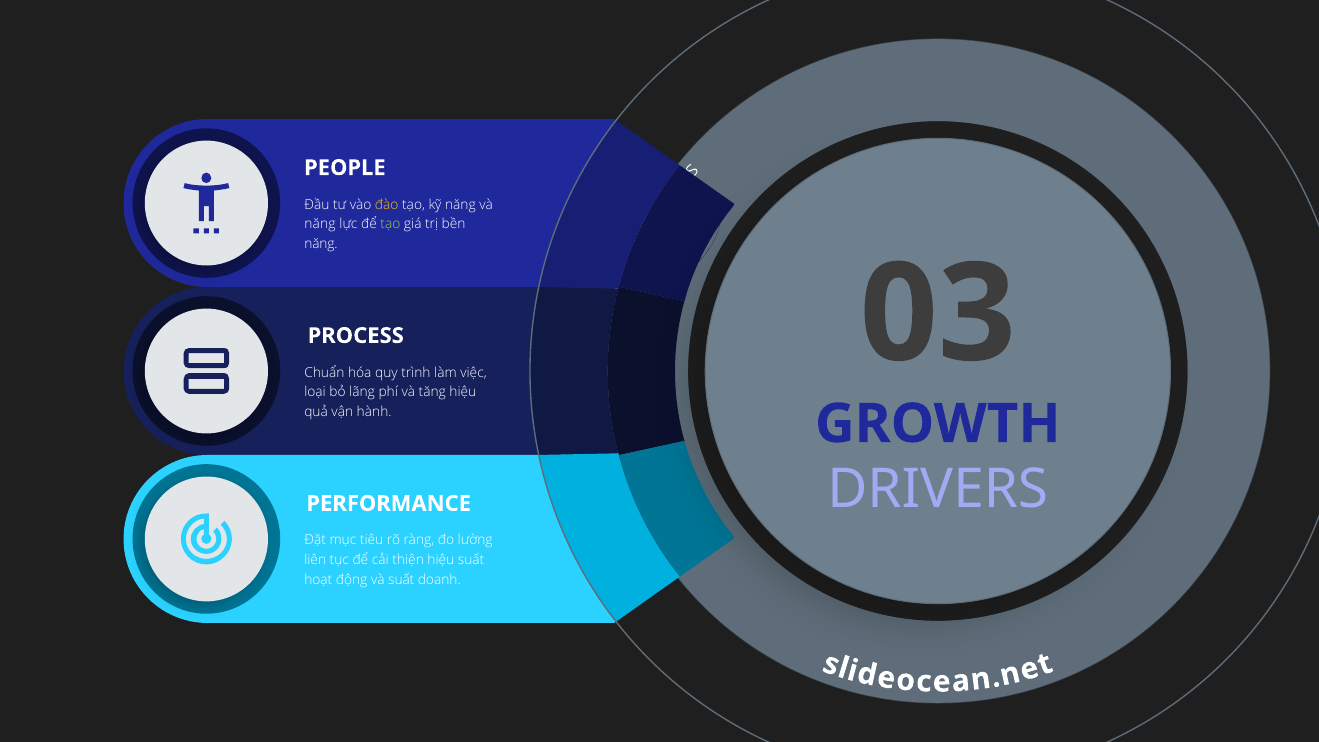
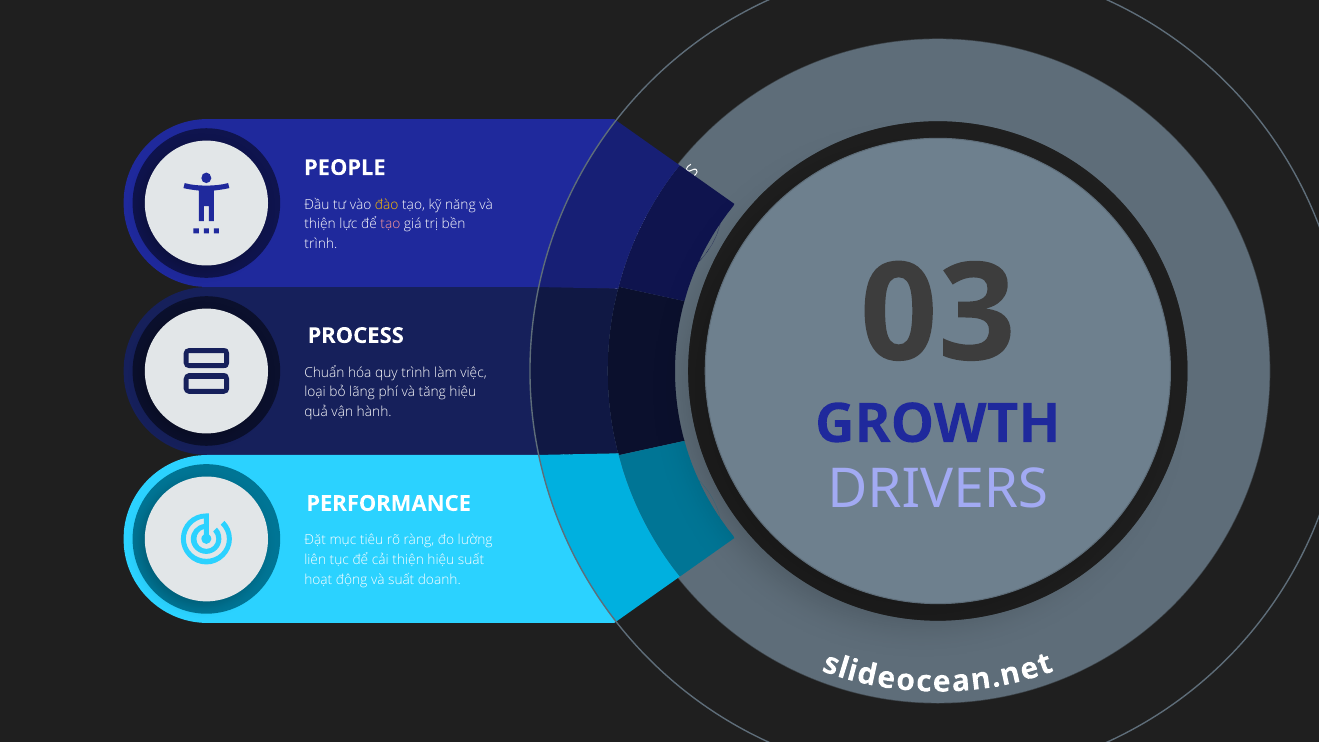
năng: năng -> thiện (320, 224)
tạo colour: light green -> pink (390, 224)
năng: năng -> trình (321, 244)
